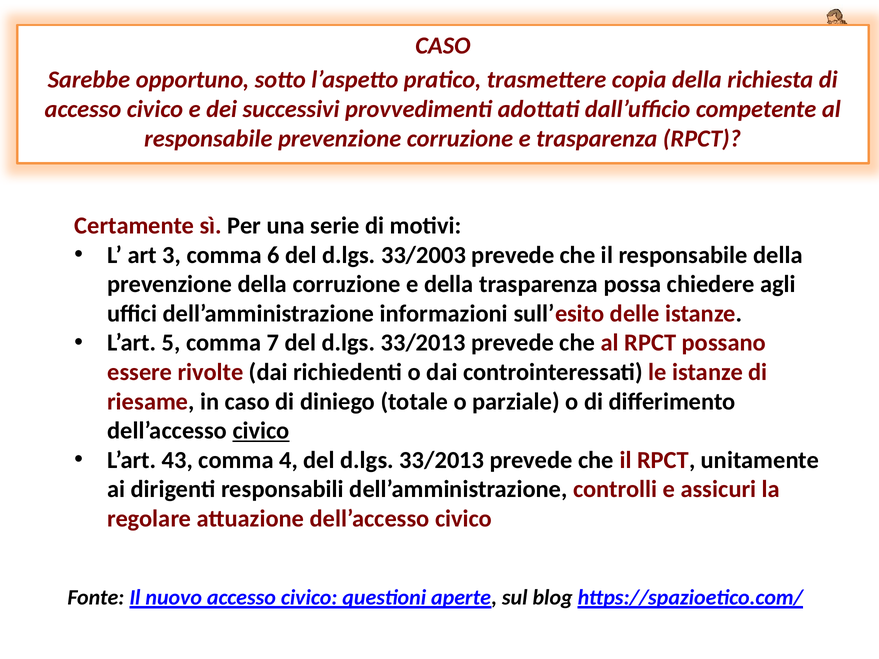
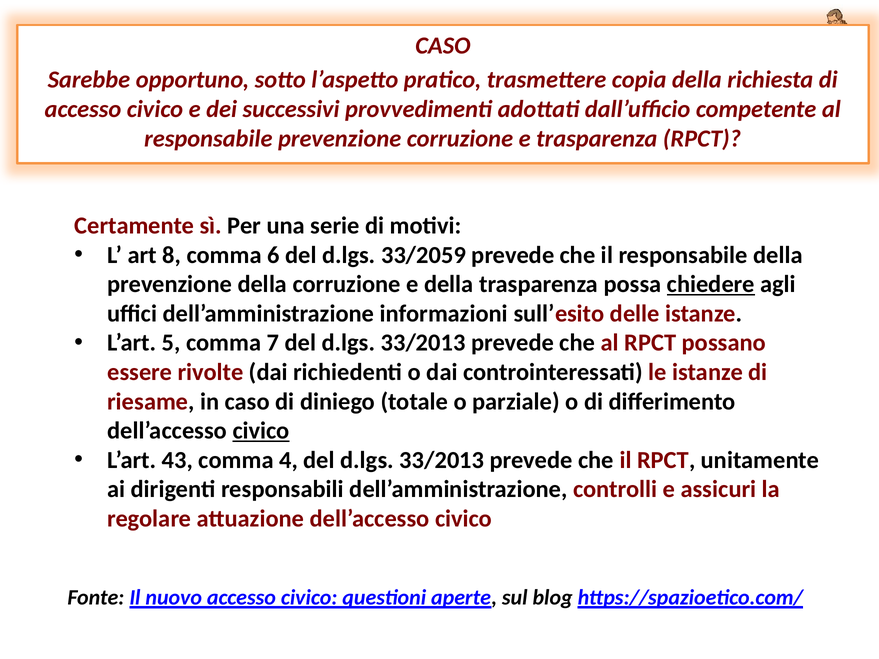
3: 3 -> 8 (172, 255)
33/2003: 33/2003 -> 33/2059 (424, 255)
chiedere underline: none -> present (711, 284)
